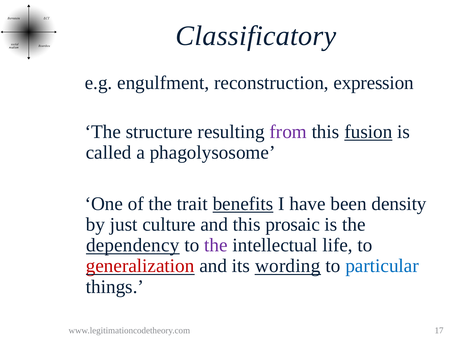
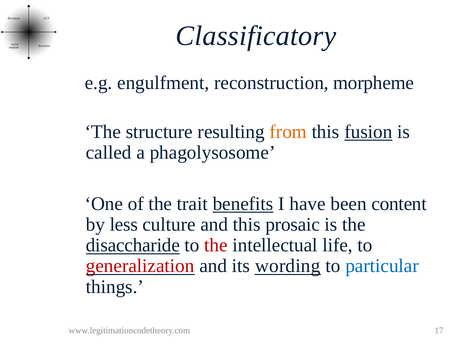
expression: expression -> morpheme (374, 83)
from colour: purple -> orange (288, 132)
density: density -> content (399, 204)
just: just -> less (124, 224)
dependency: dependency -> disaccharide (133, 245)
the colour: purple -> red (216, 245)
